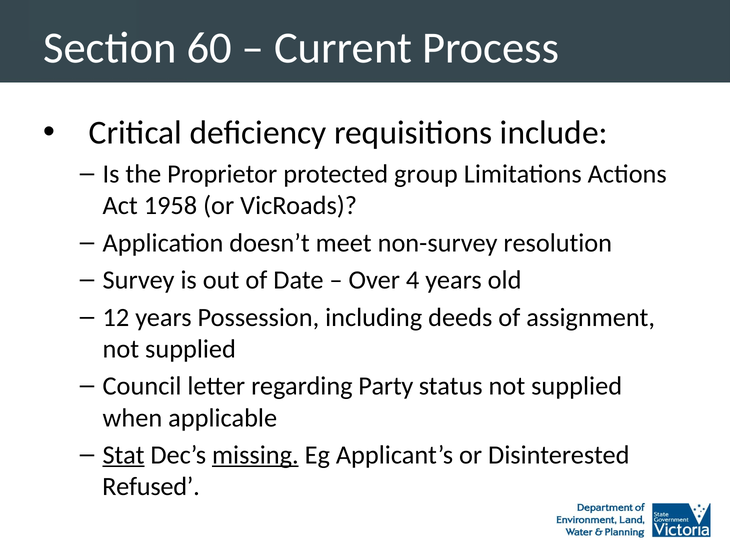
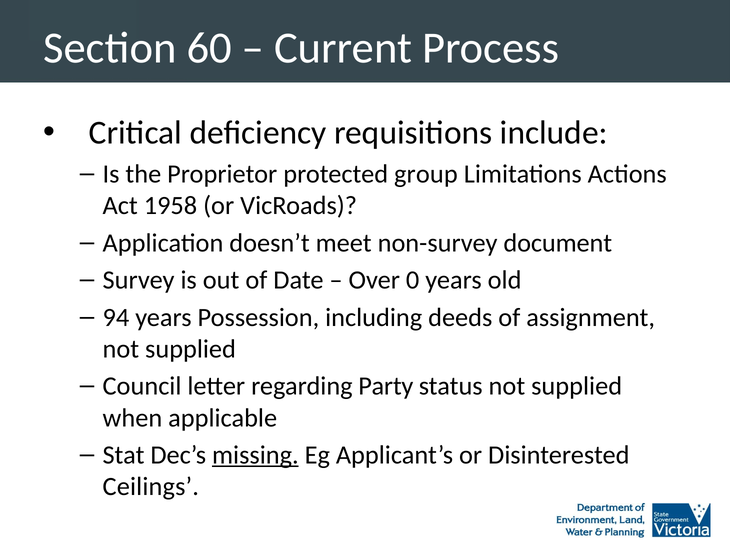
resolution: resolution -> document (558, 243)
4: 4 -> 0 (413, 280)
12: 12 -> 94 (116, 318)
Stat underline: present -> none (124, 456)
Refused: Refused -> Ceilings (151, 487)
